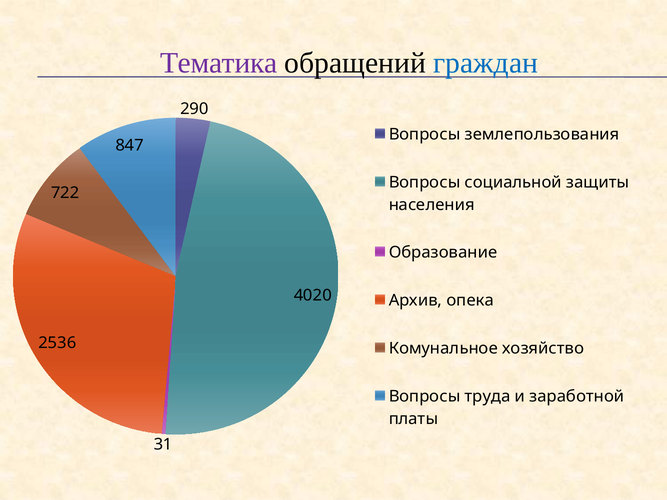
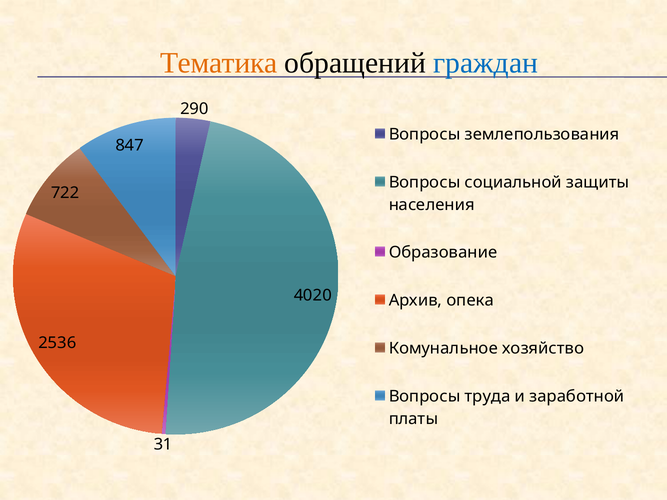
Тематика colour: purple -> orange (219, 63)
